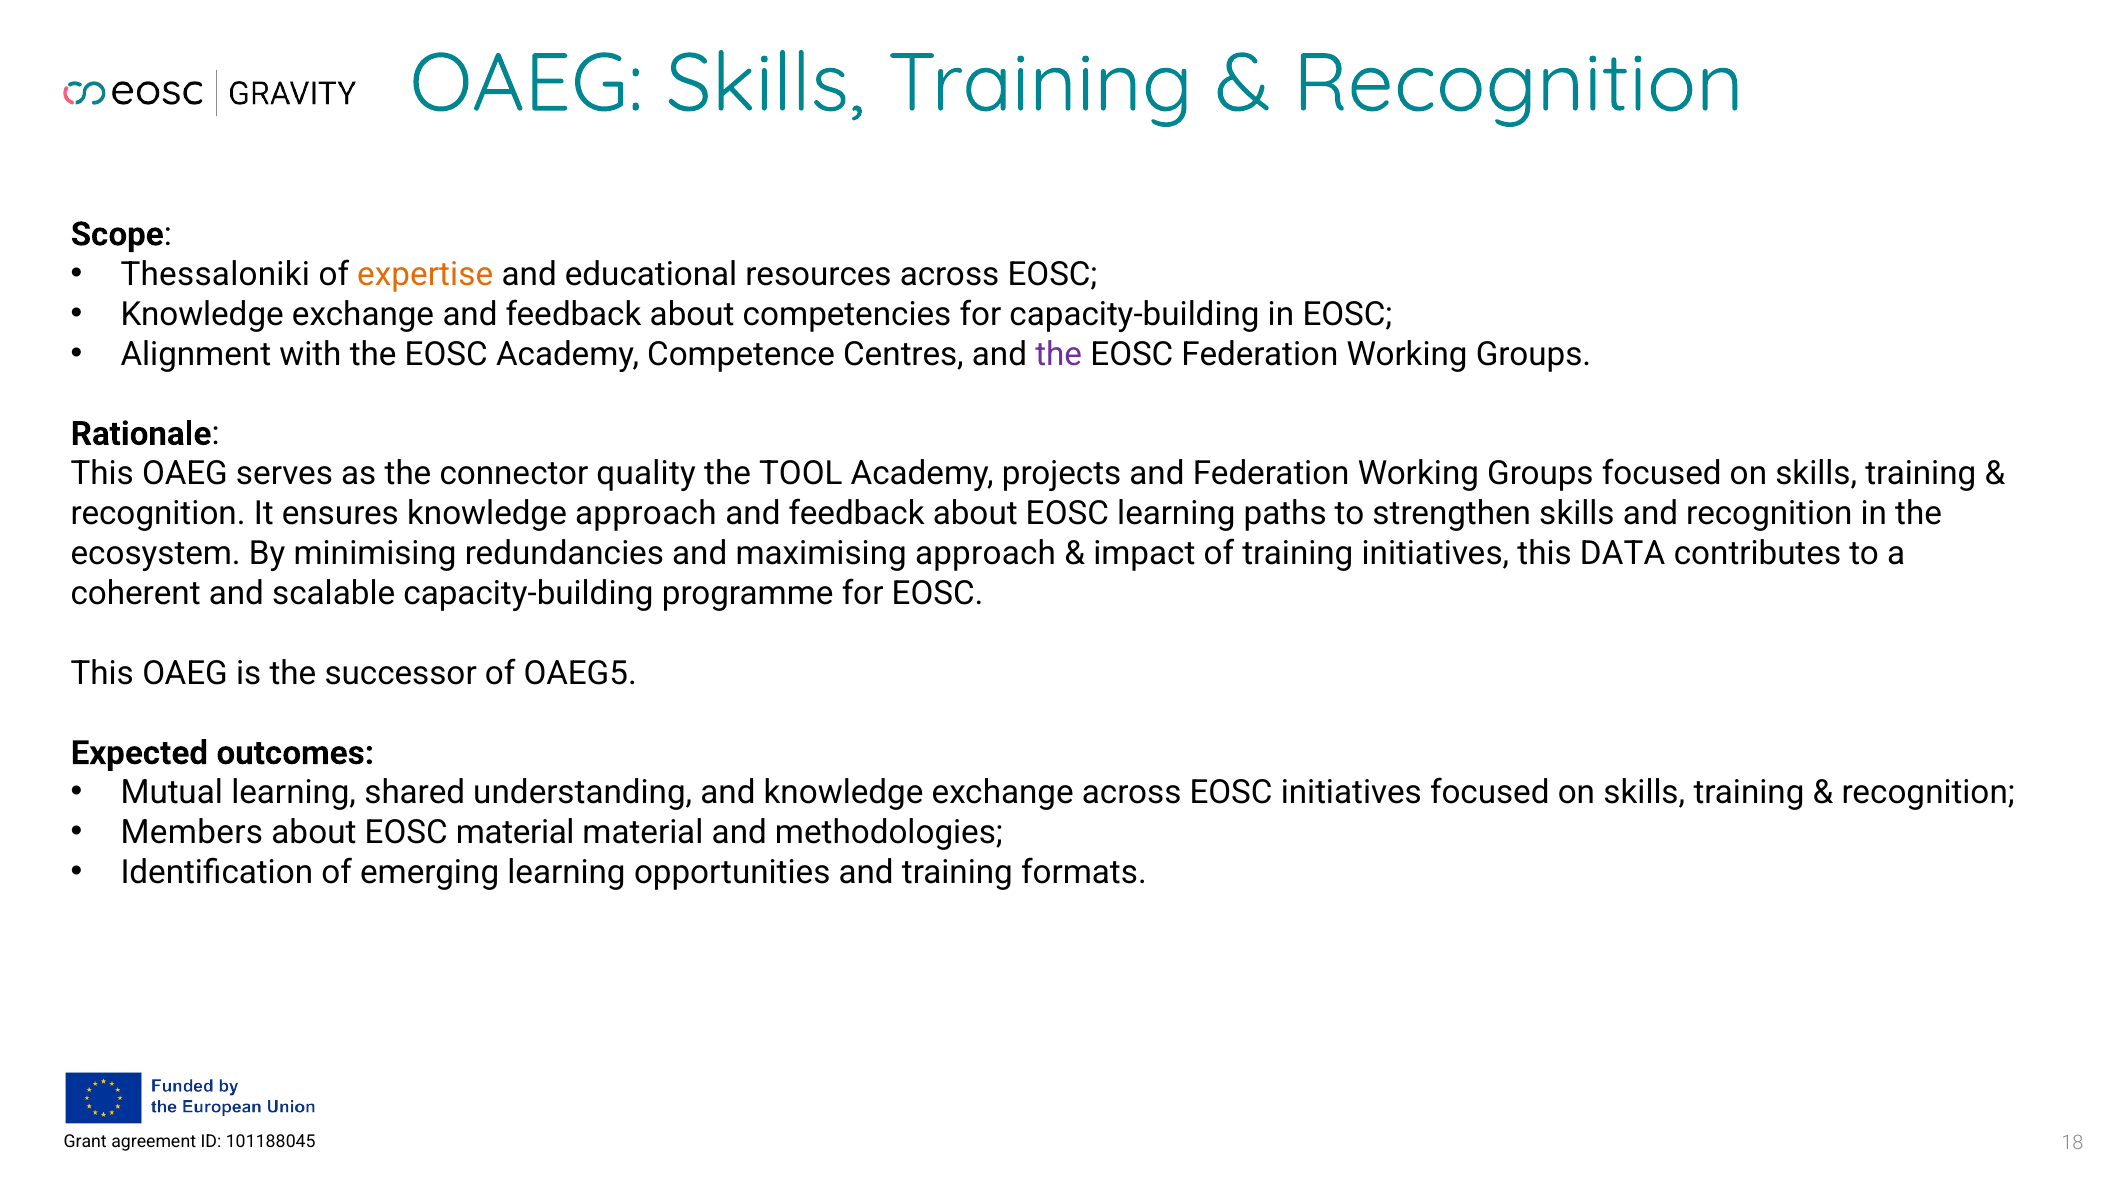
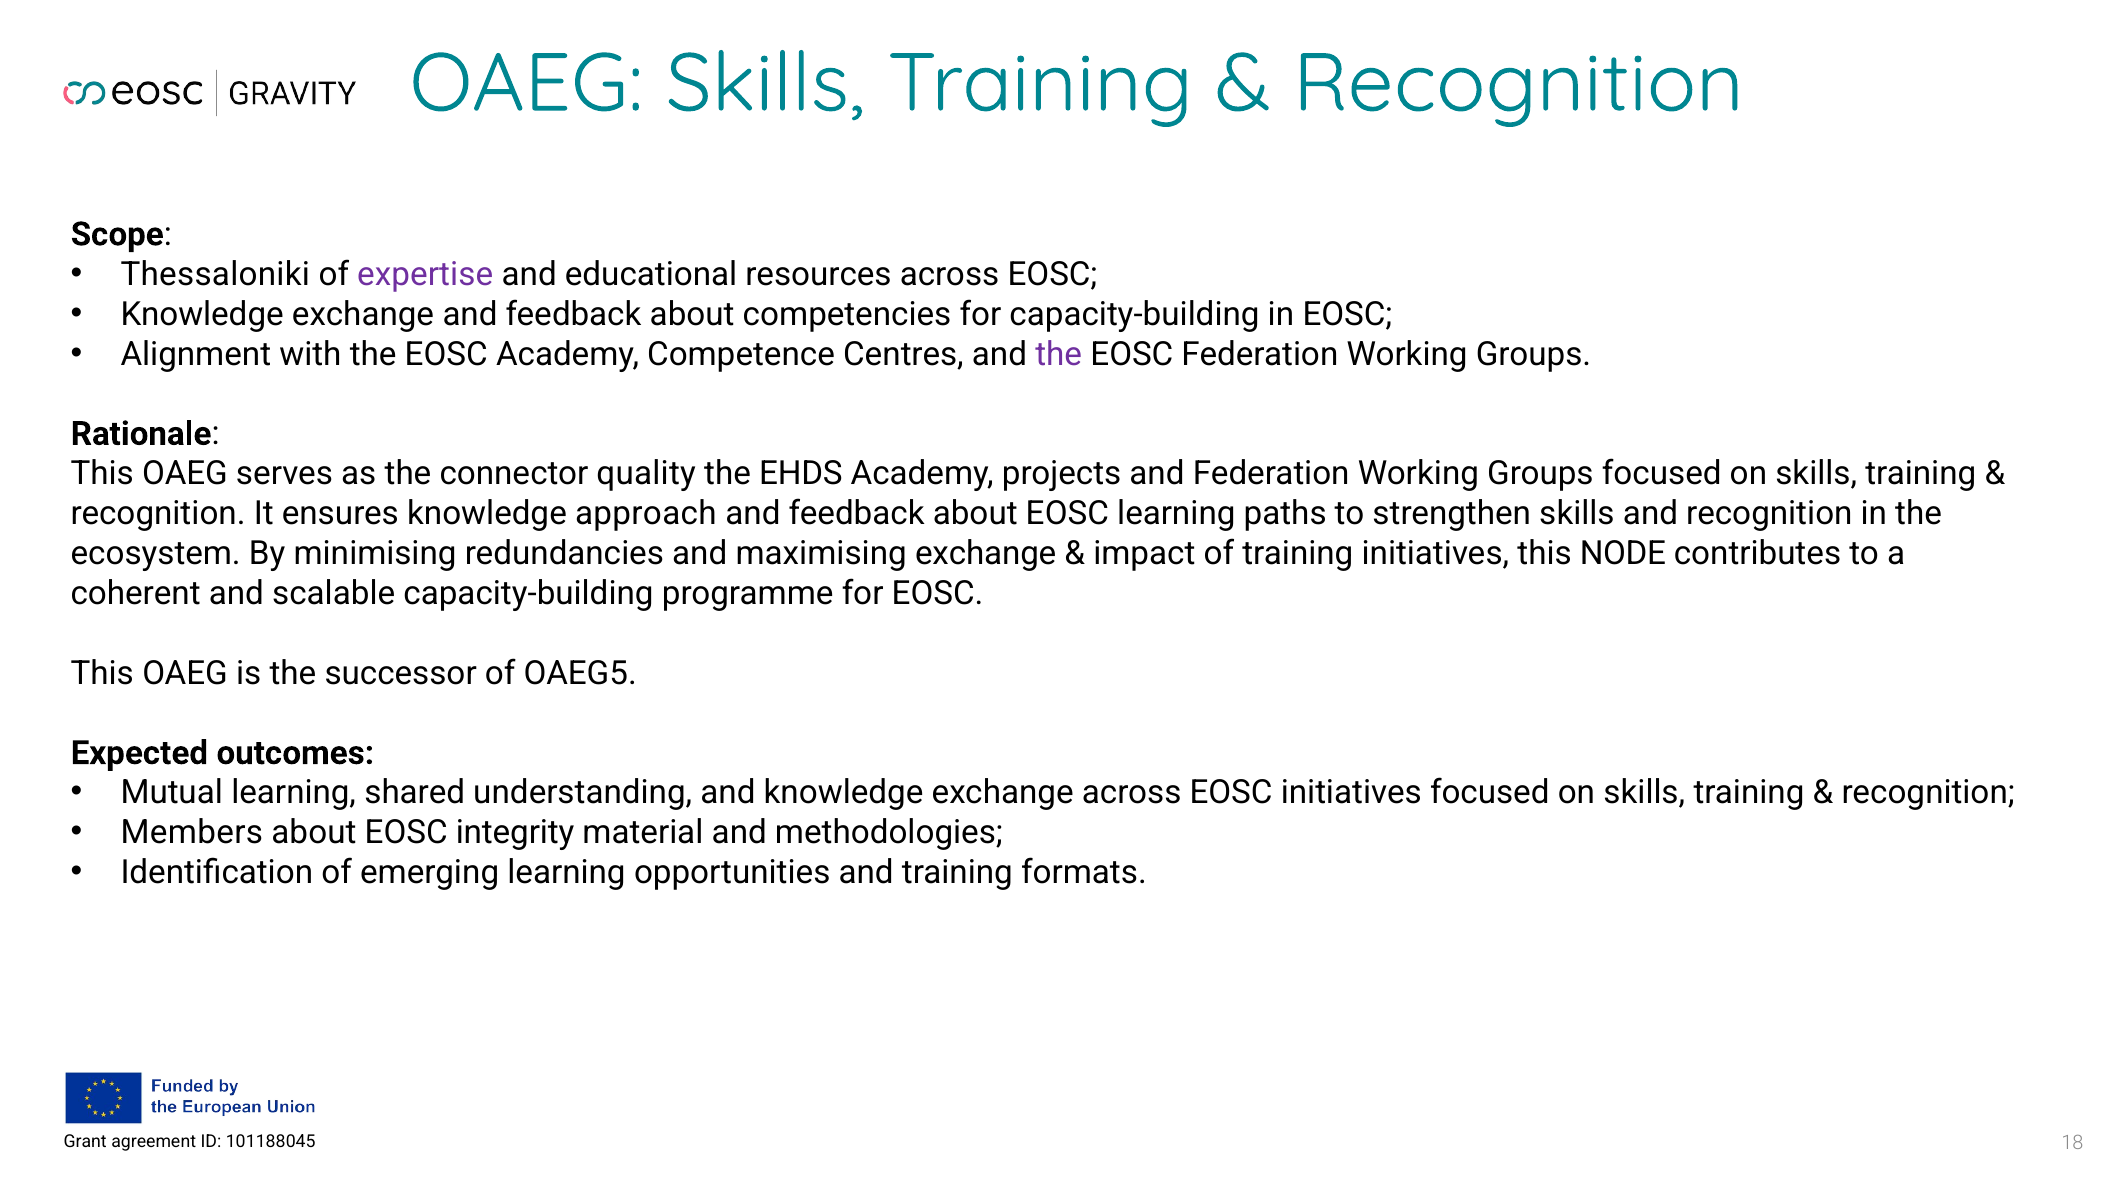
expertise colour: orange -> purple (425, 274)
TOOL: TOOL -> EHDS (801, 474)
maximising approach: approach -> exchange (986, 553)
DATA: DATA -> NODE (1623, 553)
EOSC material: material -> integrity (515, 832)
